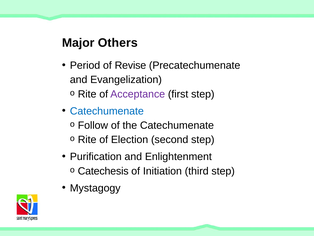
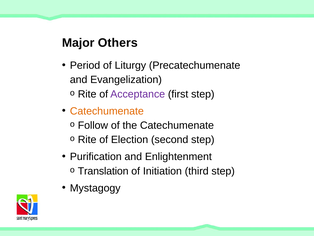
Revise: Revise -> Liturgy (130, 65)
Catechumenate colour: blue -> orange (107, 111)
Catechesis: Catechesis -> Translation (103, 171)
